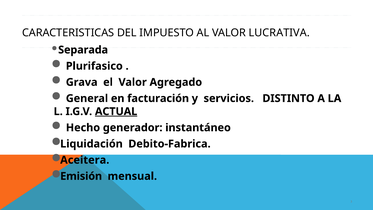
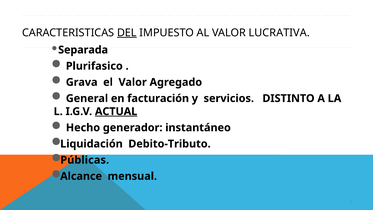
DEL underline: none -> present (127, 33)
Debito-Fabrica: Debito-Fabrica -> Debito-Tributo (170, 144)
Aceitera: Aceitera -> Públicas (85, 160)
Emisión: Emisión -> Alcance (81, 176)
